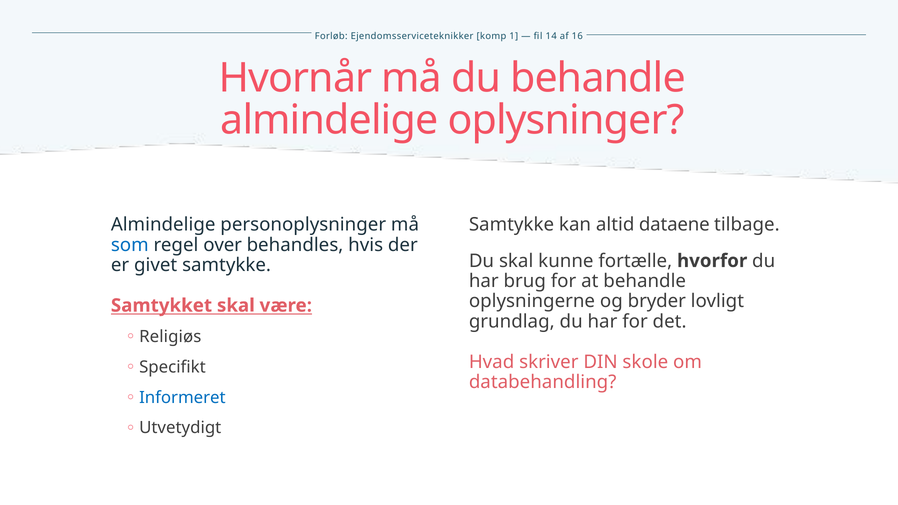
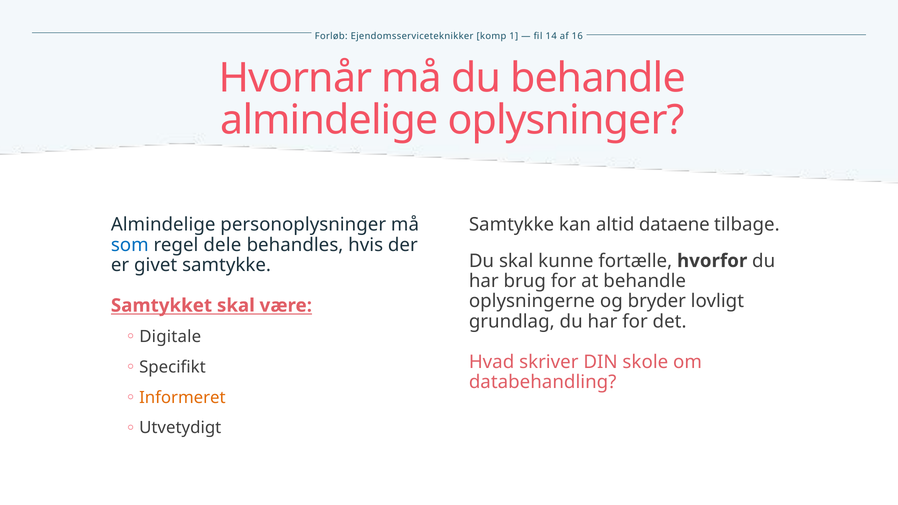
over: over -> dele (222, 245)
Religiøs: Religiøs -> Digitale (170, 337)
Informeret colour: blue -> orange (182, 398)
